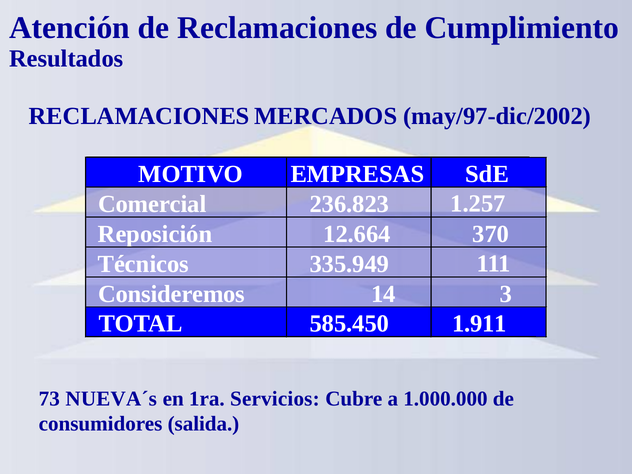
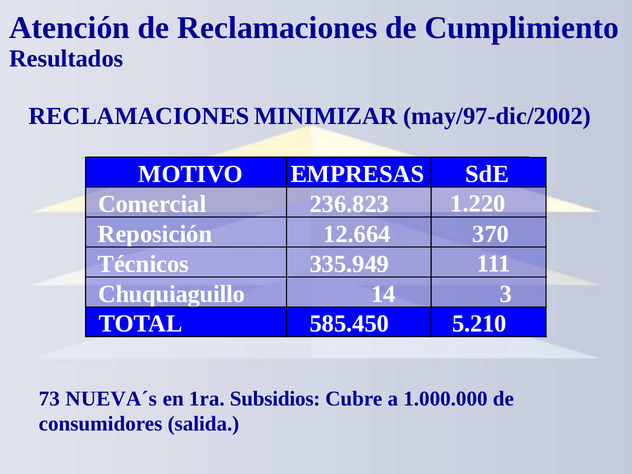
MERCADOS: MERCADOS -> MINIMIZAR (326, 116)
1.257: 1.257 -> 1.220 (478, 204)
Consideremos: Consideremos -> Chuquiaguillo (172, 294)
1.911: 1.911 -> 5.210 (480, 324)
Servicios: Servicios -> Subsidios (275, 399)
